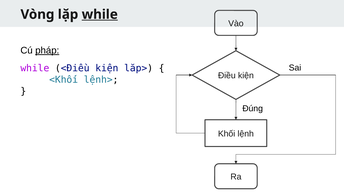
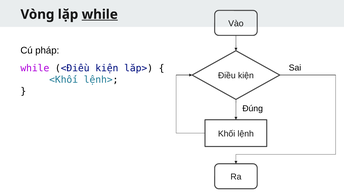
pháp underline: present -> none (47, 50)
